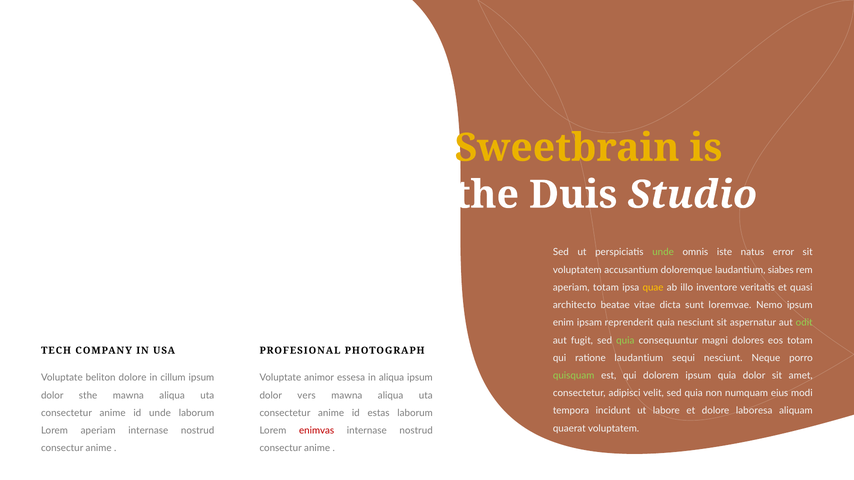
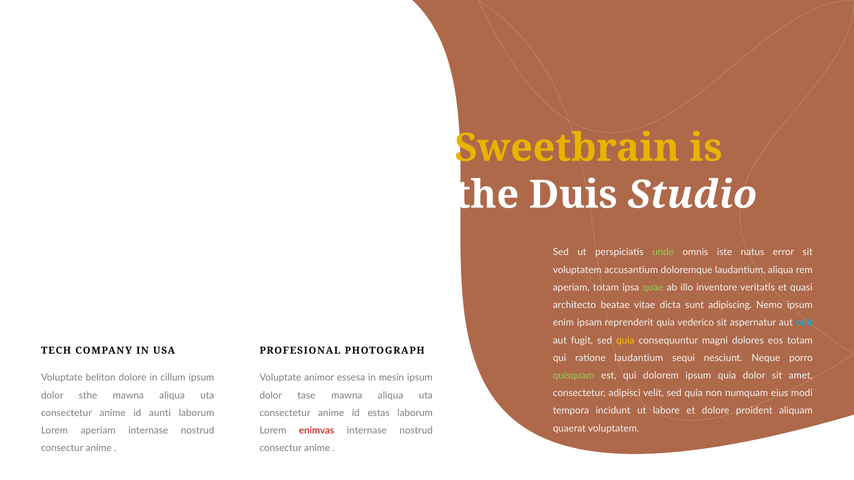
laudantium siabes: siabes -> aliqua (781, 270)
quae colour: yellow -> light green (653, 288)
loremvae: loremvae -> adipiscing (730, 305)
quia nesciunt: nesciunt -> vederico (696, 323)
odit colour: light green -> light blue (804, 323)
quia colour: light green -> yellow (625, 341)
in aliqua: aliqua -> mesin (391, 378)
vers: vers -> tase (306, 396)
laboresa: laboresa -> proident (754, 411)
id unde: unde -> aunti (160, 413)
